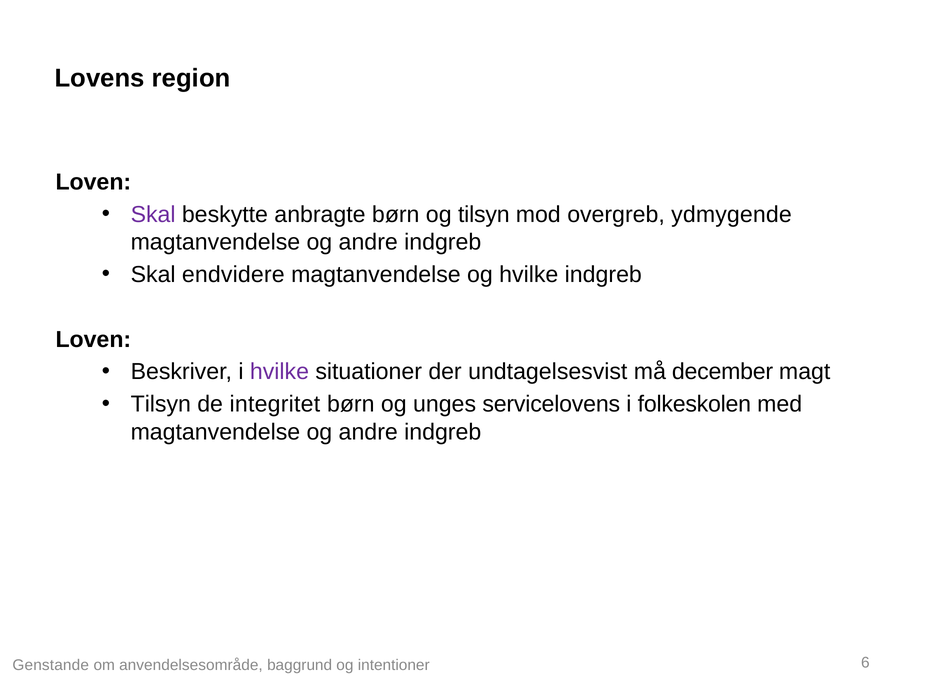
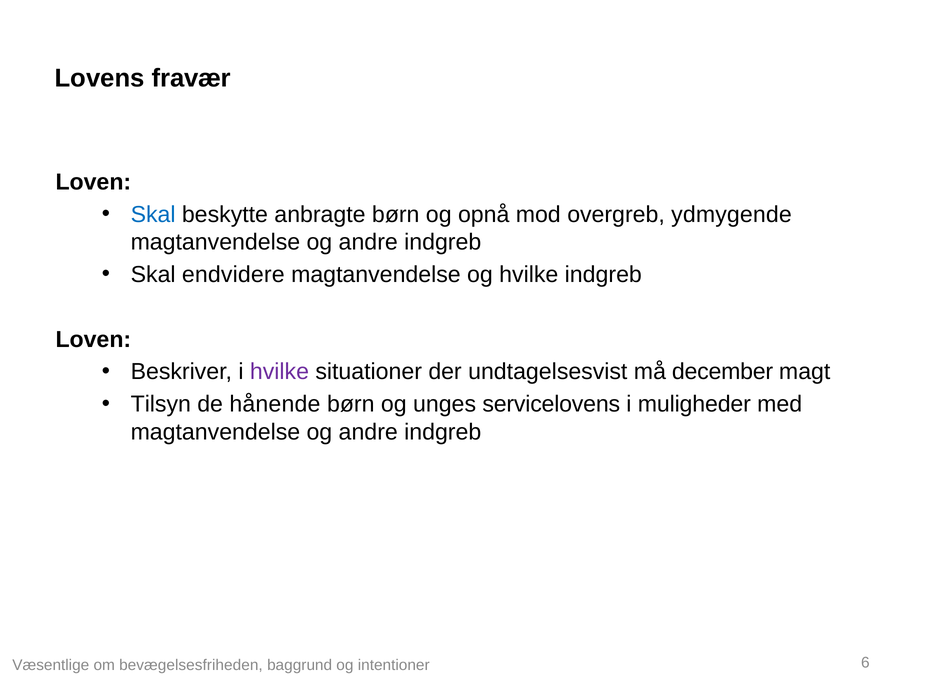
region: region -> fravær (191, 78)
Skal colour: purple -> blue (153, 214)
og tilsyn: tilsyn -> opnå (484, 214)
integritet: integritet -> hånende (275, 404)
folkeskolen: folkeskolen -> muligheder (694, 404)
Genstande: Genstande -> Væsentlige (51, 665)
anvendelsesområde: anvendelsesområde -> bevægelsesfriheden (191, 665)
